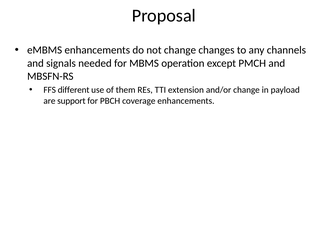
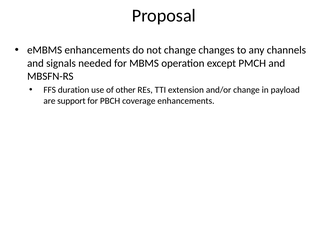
different: different -> duration (74, 90)
them: them -> other (126, 90)
